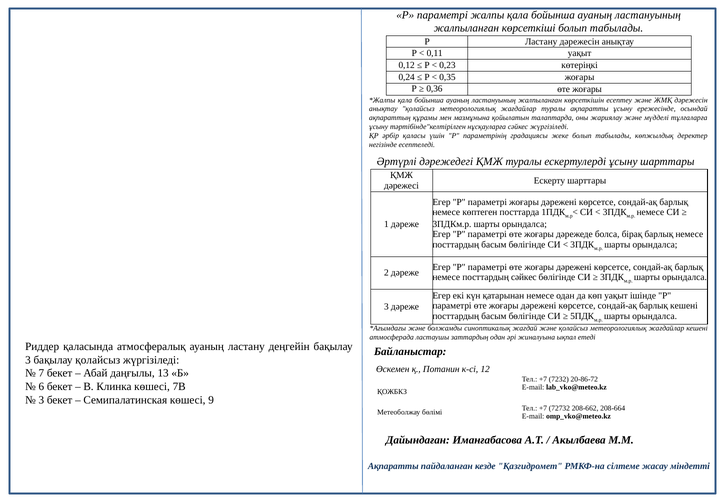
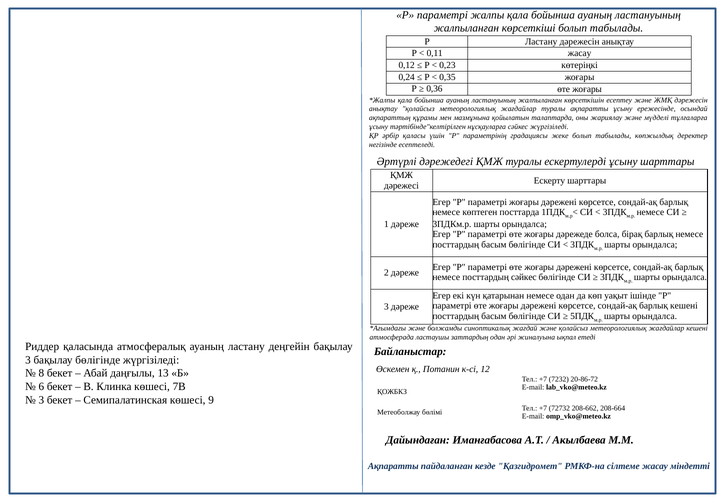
0,11 уақыт: уақыт -> жасау (580, 53)
бақылау қолайсыз: қолайсыз -> бөлігінде (98, 360)
7: 7 -> 8 (41, 373)
